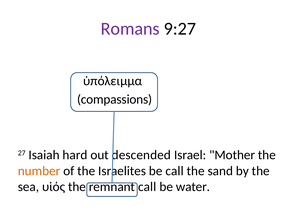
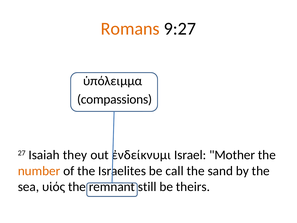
Romans colour: purple -> orange (130, 29)
hard: hard -> they (75, 155)
descended: descended -> ἐνδείκνυμι (141, 155)
remnant call: call -> still (147, 187)
water: water -> theirs (193, 187)
